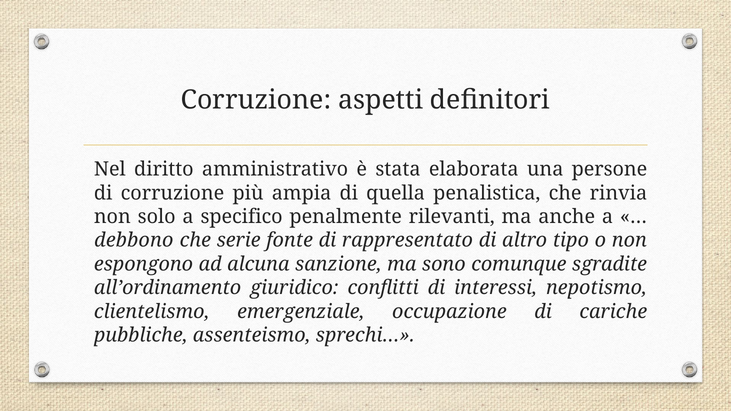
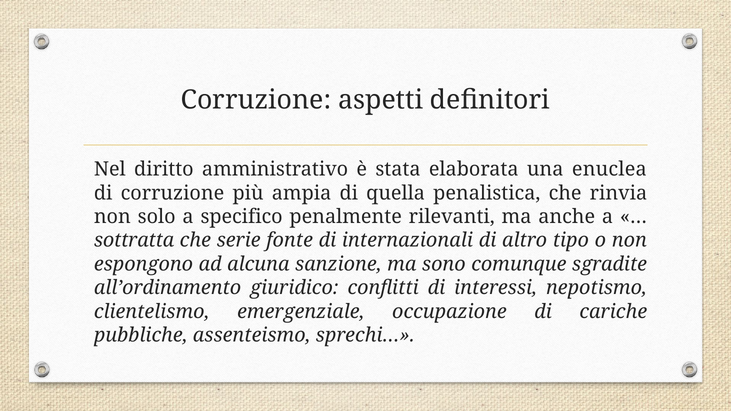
persone: persone -> enuclea (609, 169)
debbono: debbono -> sottratta (134, 241)
rappresentato: rappresentato -> internazionali (407, 241)
